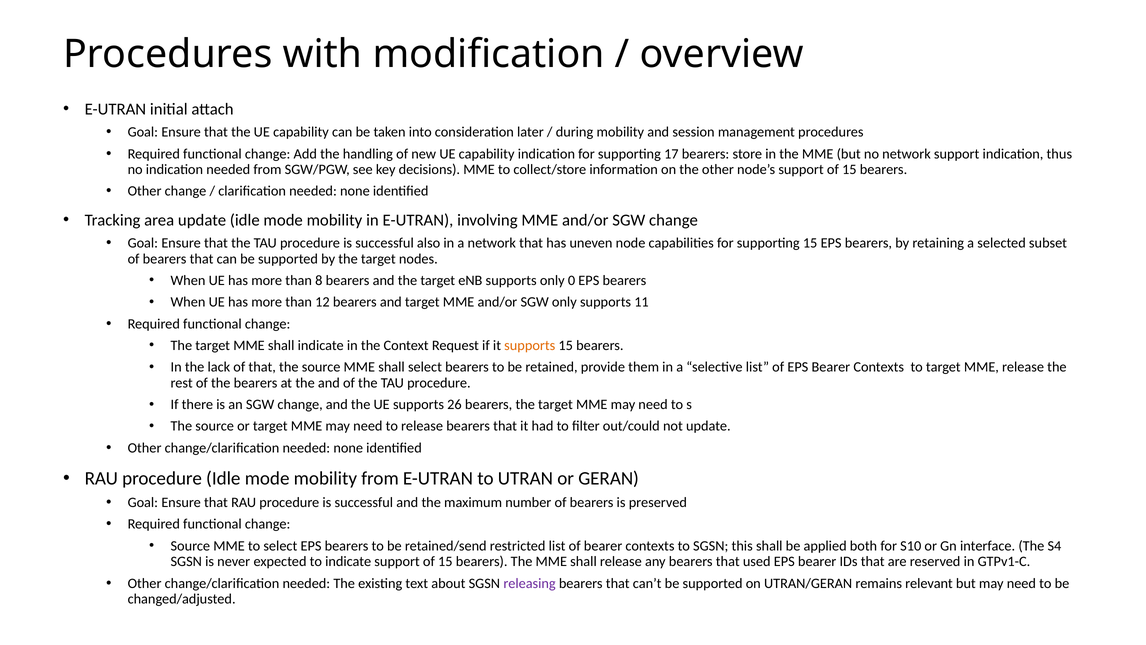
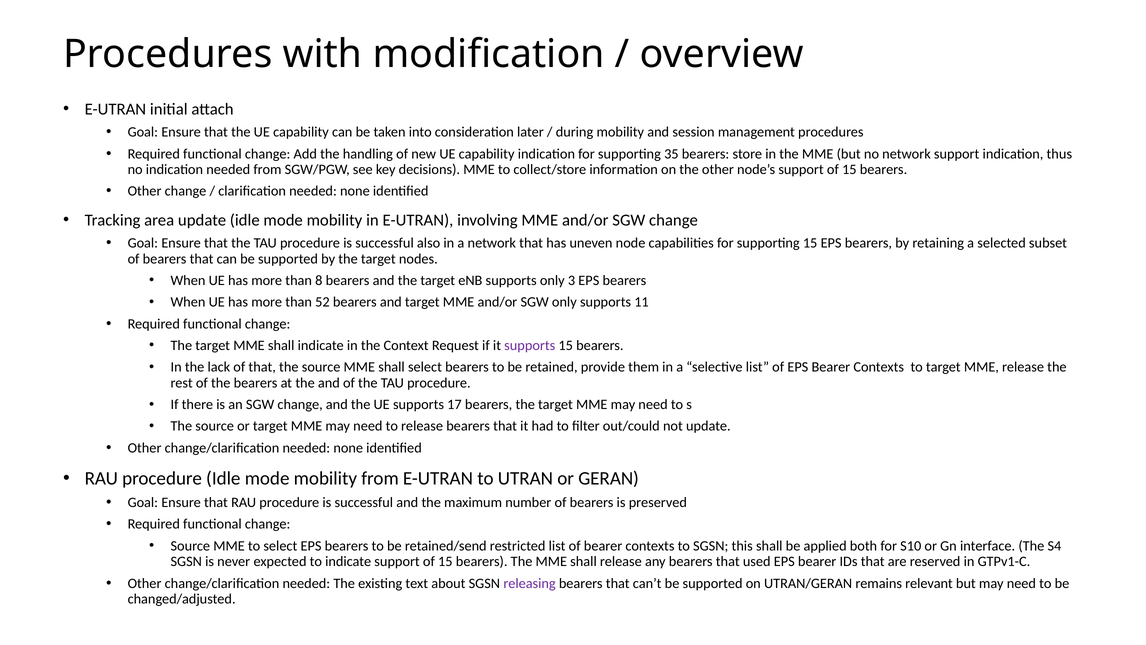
17: 17 -> 35 (671, 154)
0: 0 -> 3 (572, 280)
12: 12 -> 52 (322, 302)
supports colour: orange -> purple (530, 345)
26: 26 -> 17 (454, 404)
